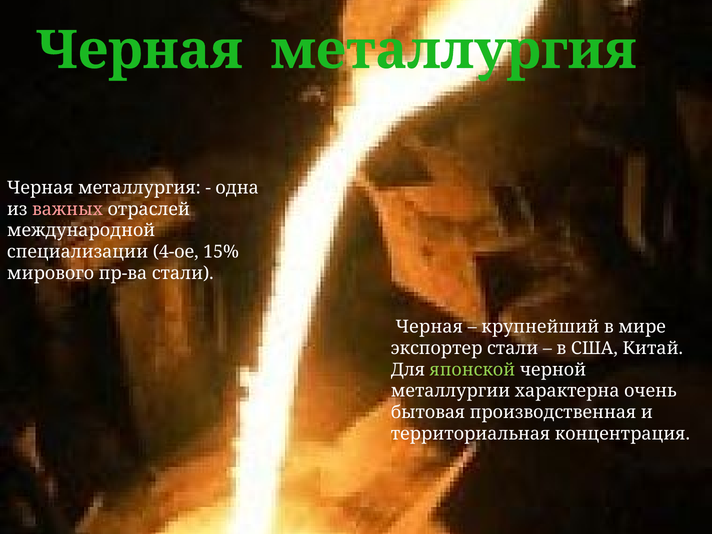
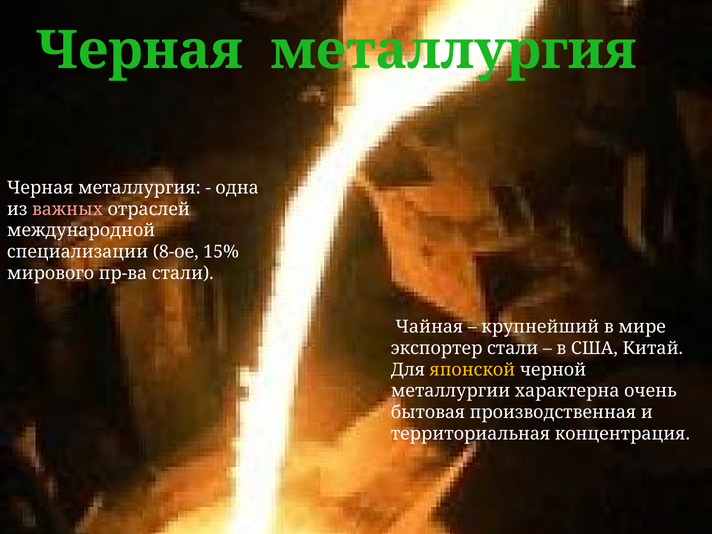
4-ое: 4-ое -> 8-ое (176, 252)
Черная: Черная -> Чайная (429, 327)
японской colour: light green -> yellow (472, 370)
